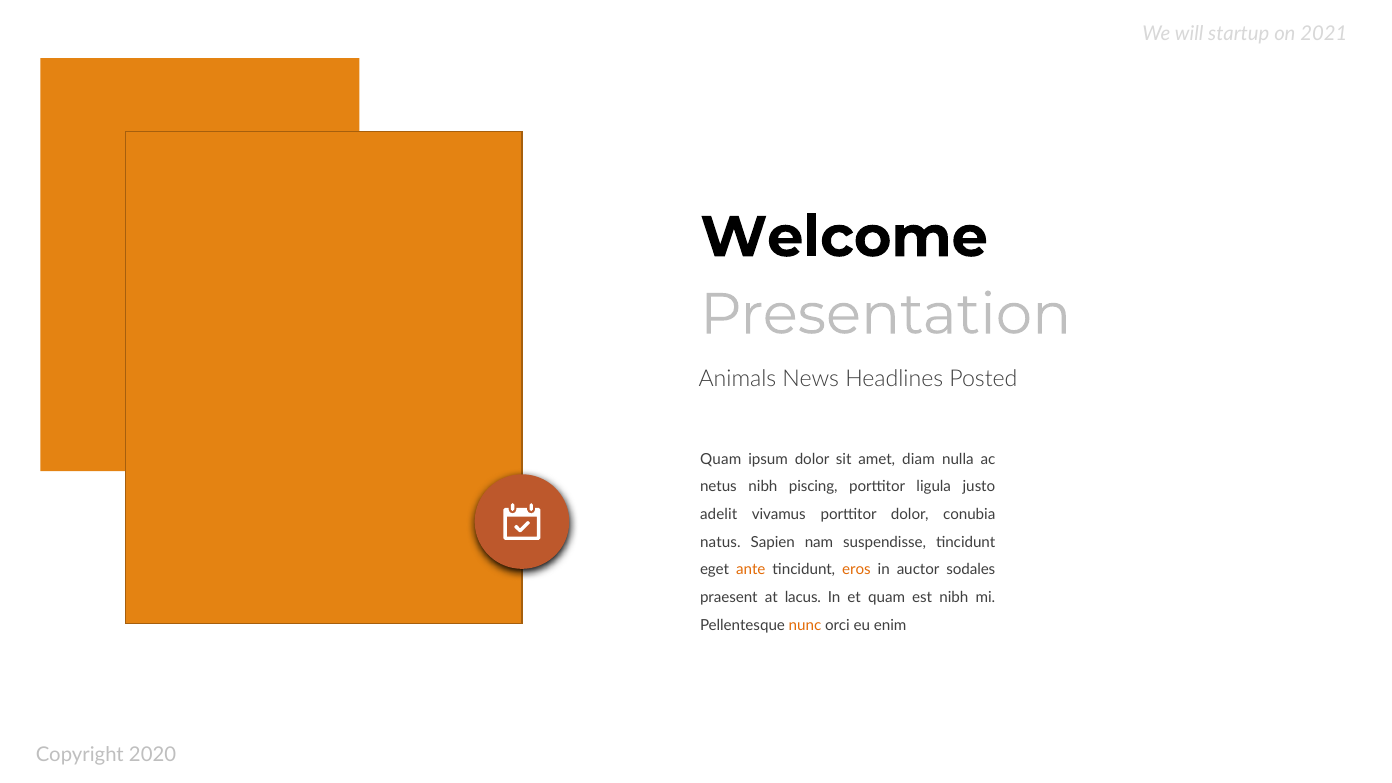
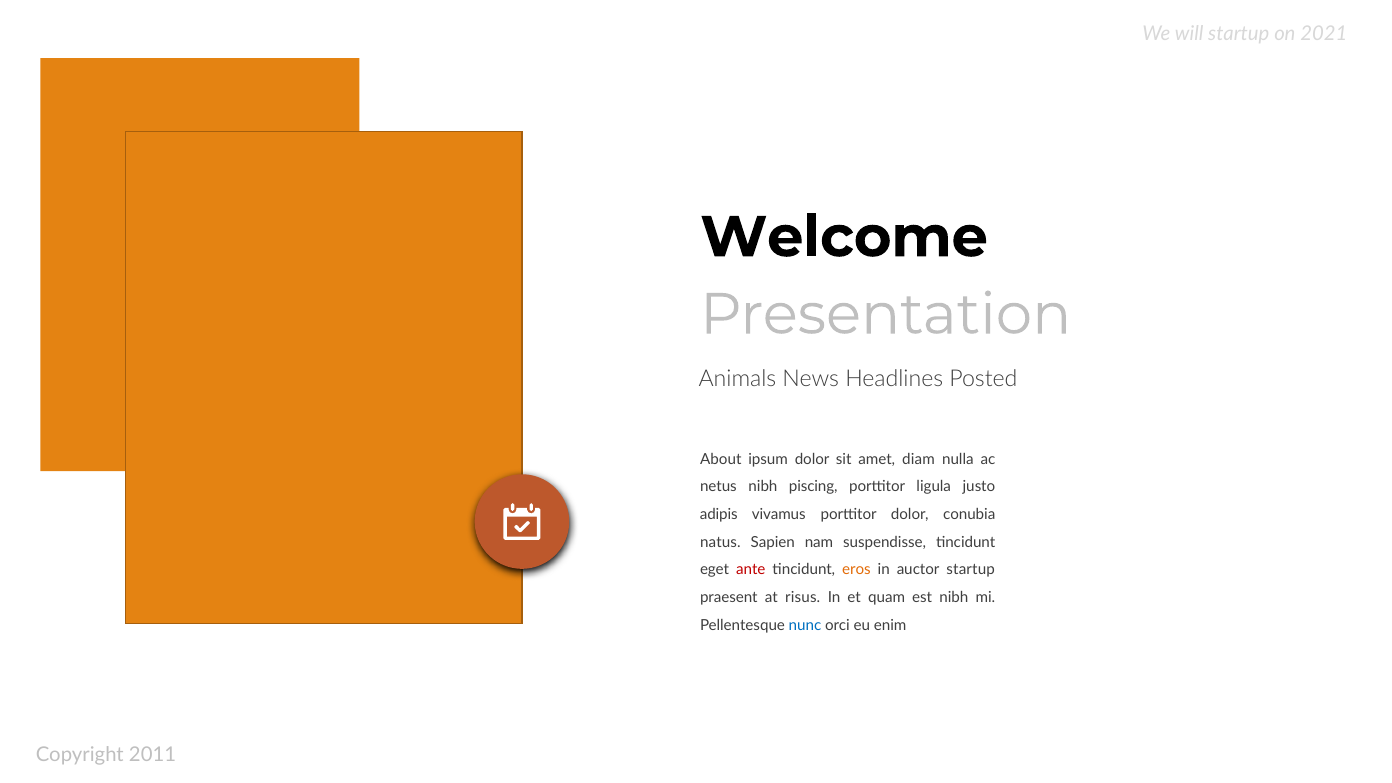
Quam: Quam -> About (721, 459)
adelit: adelit -> adipis (719, 515)
ante colour: orange -> red (751, 570)
auctor sodales: sodales -> startup (971, 570)
lacus: lacus -> risus (803, 598)
nunc colour: orange -> blue (805, 625)
2020: 2020 -> 2011 (153, 755)
